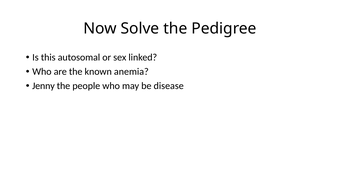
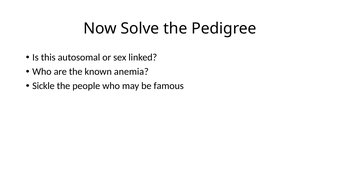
Jenny: Jenny -> Sickle (43, 86)
disease: disease -> famous (169, 86)
